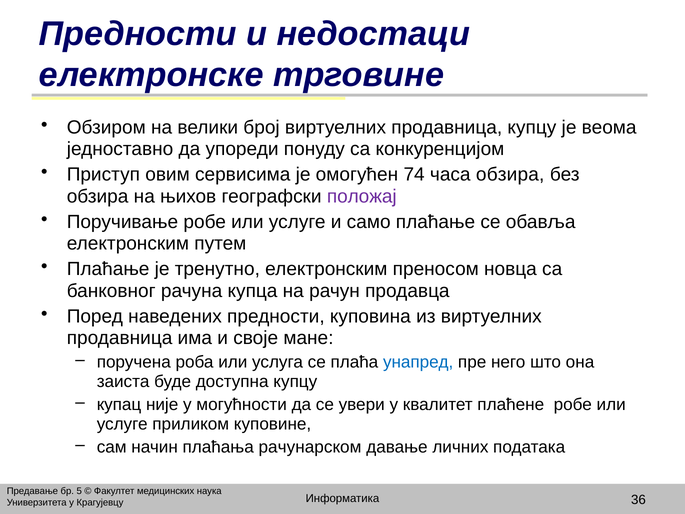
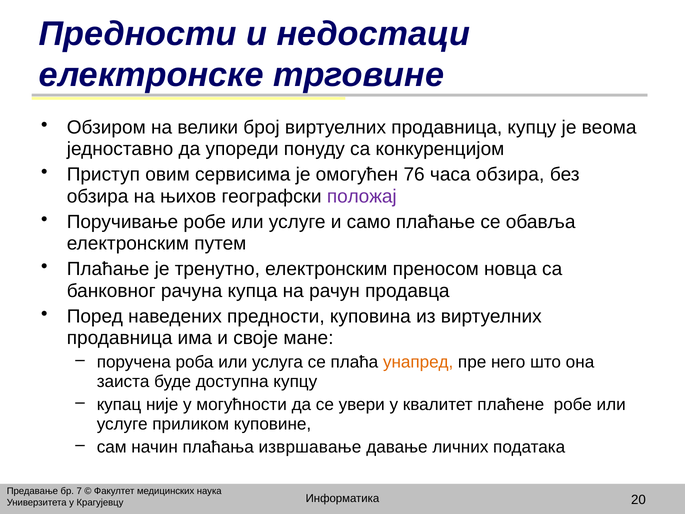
74: 74 -> 76 (414, 174)
унапред colour: blue -> orange (418, 362)
рачунарском: рачунарском -> извршавање (310, 447)
5: 5 -> 7 (79, 491)
36: 36 -> 20 (638, 500)
